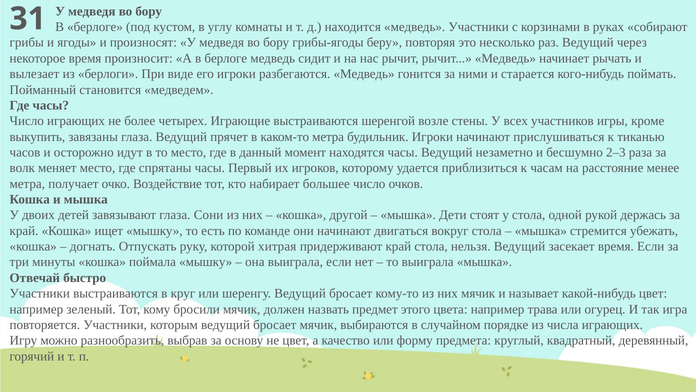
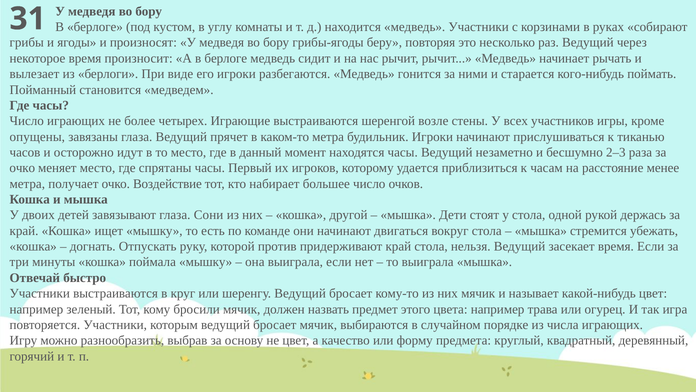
выкупить: выкупить -> опущены (37, 137)
волк: волк -> очко (22, 168)
хитрая: хитрая -> против (277, 246)
